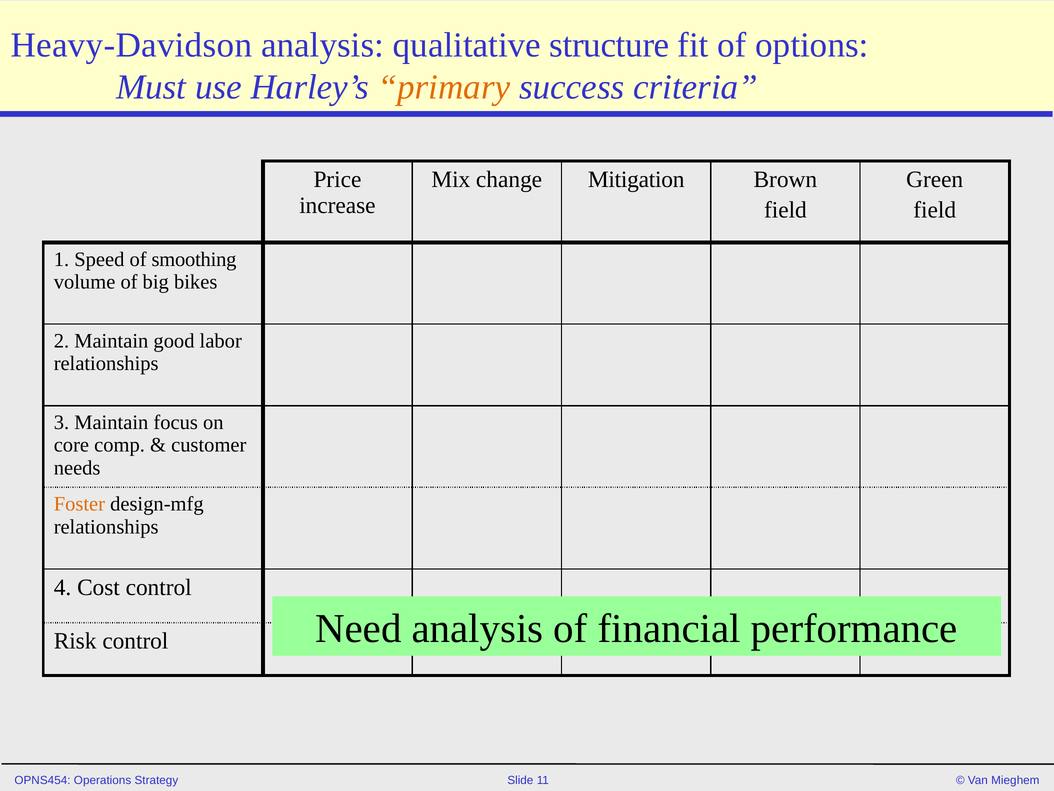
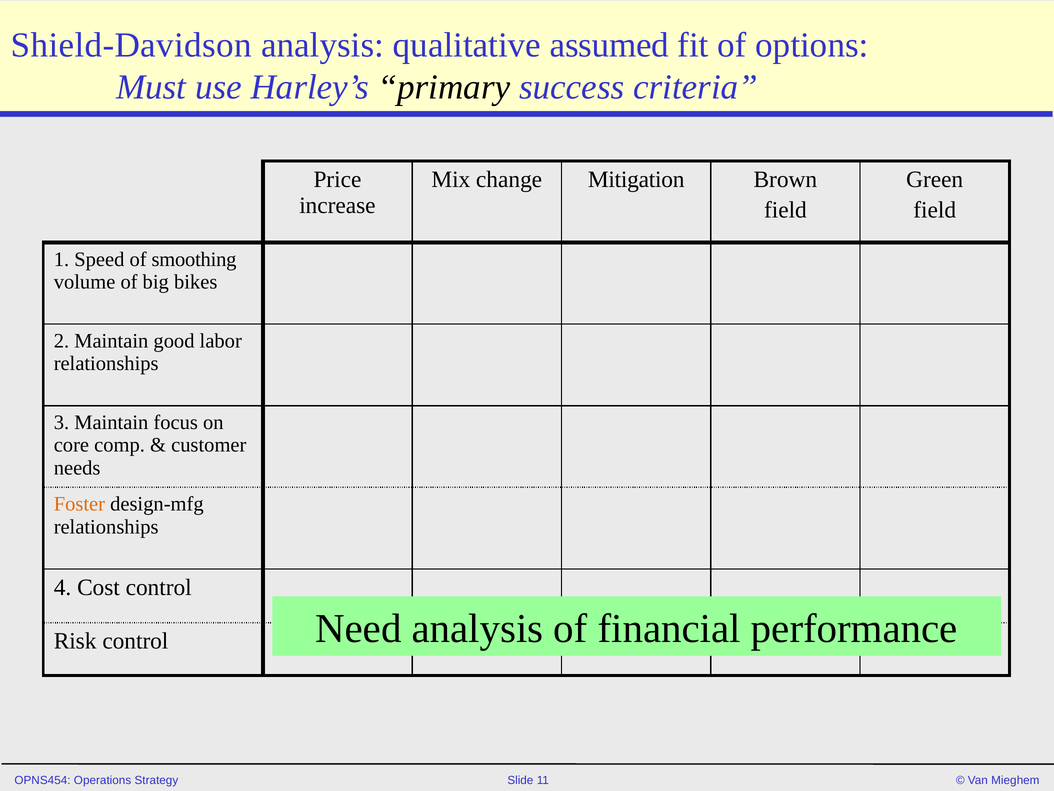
Heavy-Davidson: Heavy-Davidson -> Shield-Davidson (131, 45)
structure: structure -> assumed (609, 45)
primary colour: orange -> black (444, 87)
